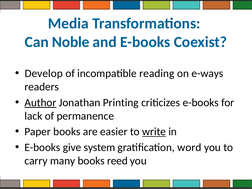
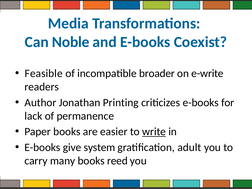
Develop: Develop -> Feasible (44, 73)
reading: reading -> broader (157, 73)
e-ways: e-ways -> e-write (207, 73)
Author underline: present -> none (40, 103)
word: word -> adult (189, 147)
